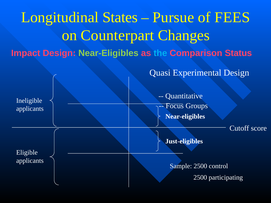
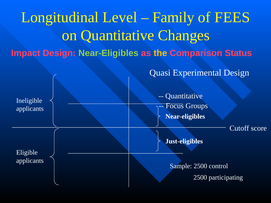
States: States -> Level (120, 17)
Pursue: Pursue -> Family (173, 17)
on Counterpart: Counterpart -> Quantitative (118, 35)
the colour: light blue -> yellow (160, 53)
